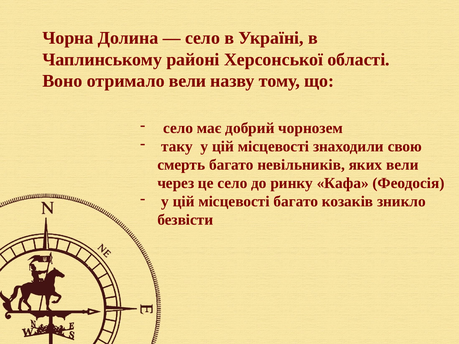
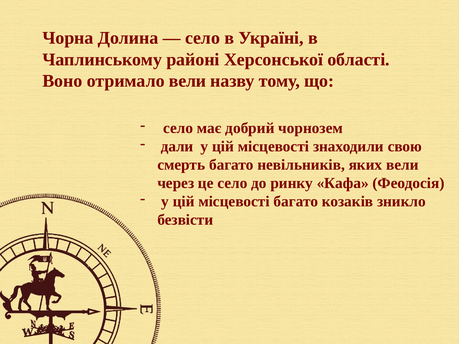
таку: таку -> дали (177, 147)
